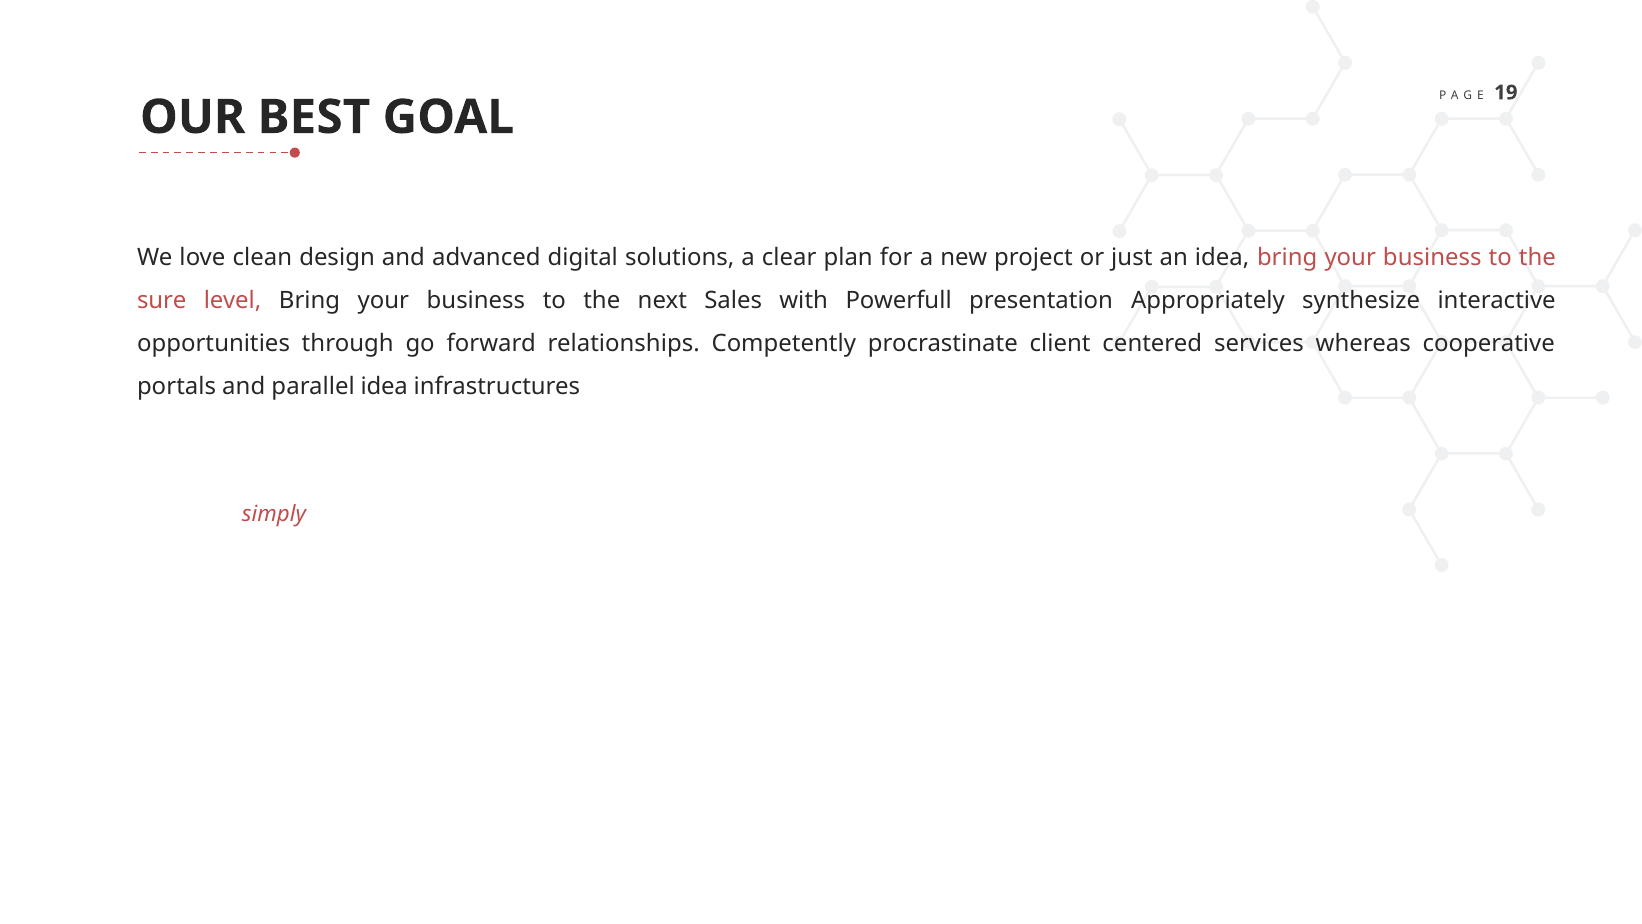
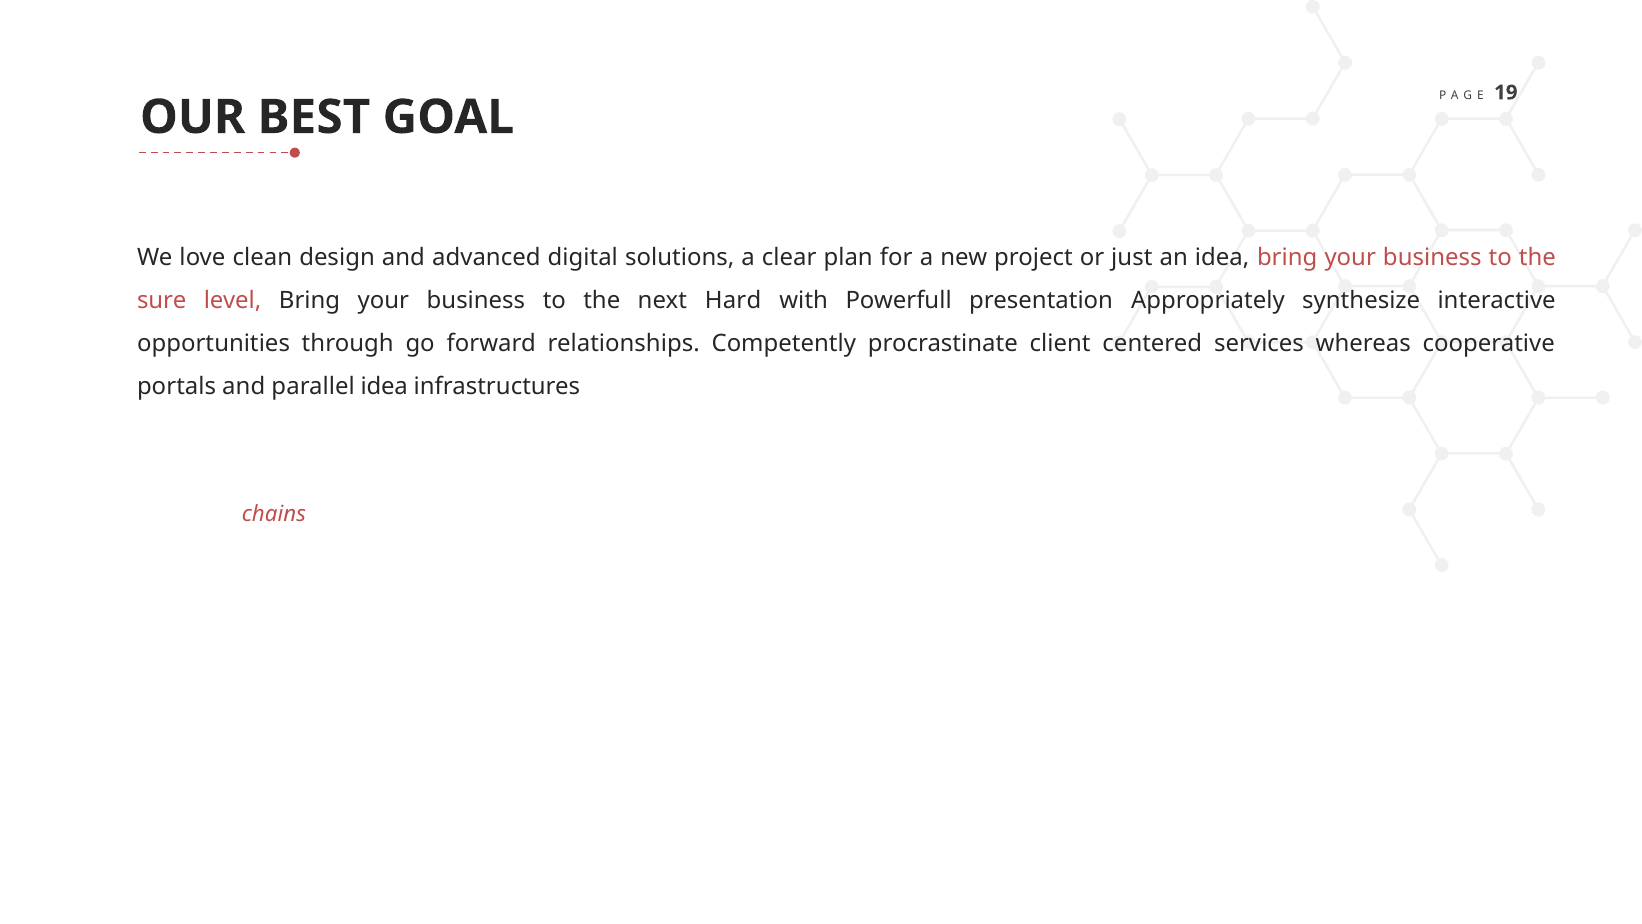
Sales: Sales -> Hard (733, 301)
simply: simply -> chains (274, 514)
